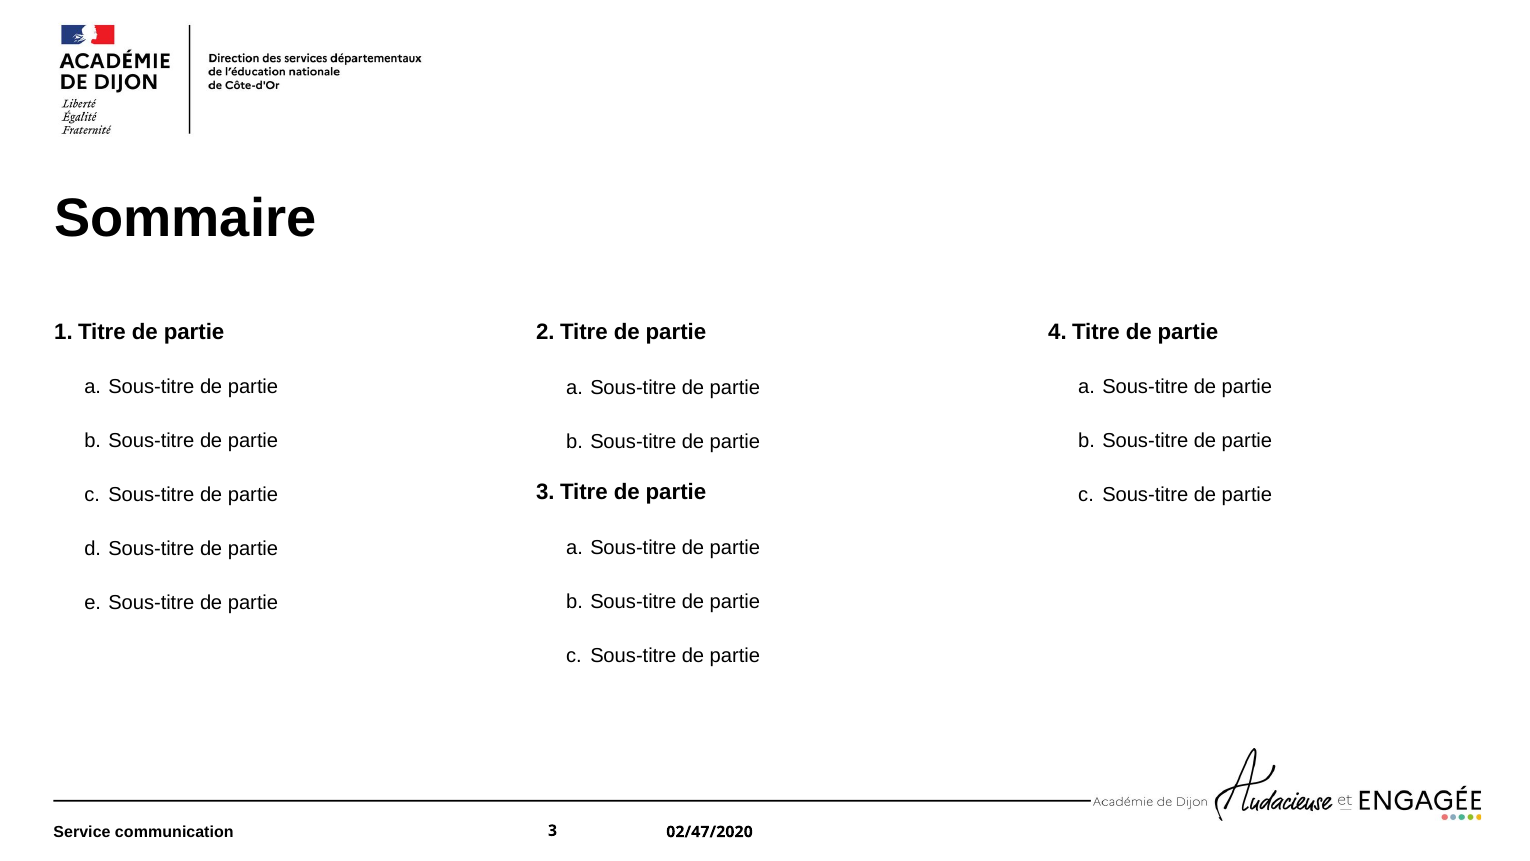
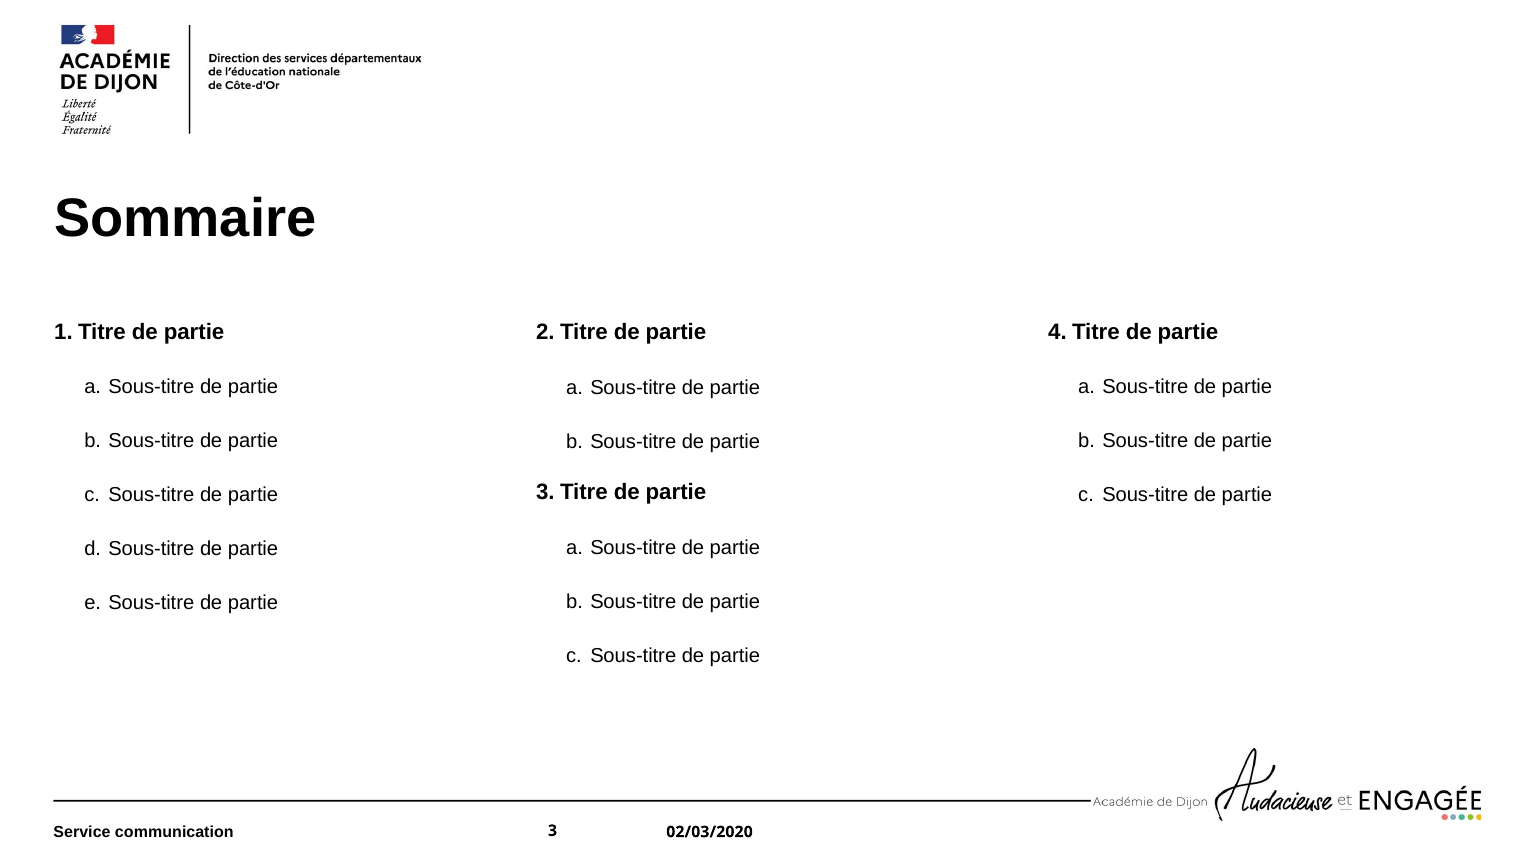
02/47/2020: 02/47/2020 -> 02/03/2020 (709, 832)
